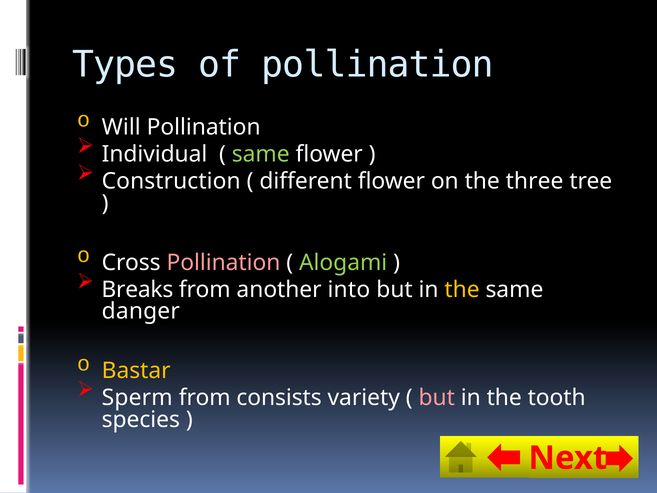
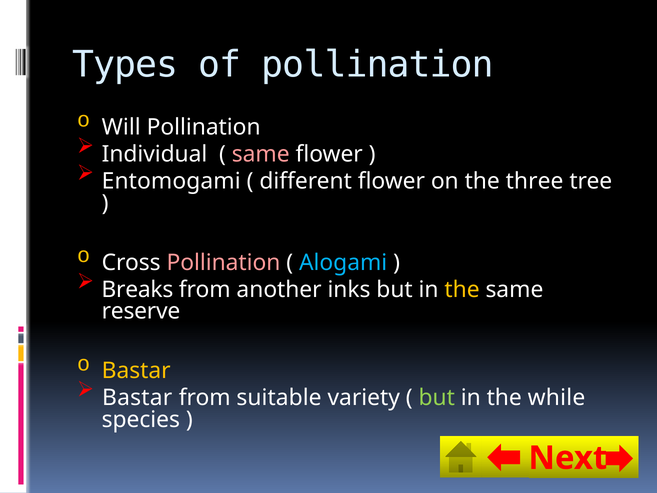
same colour: light green -> pink (261, 154)
Construction: Construction -> Entomogami (171, 181)
Alogami colour: light green -> light blue (343, 262)
into: into -> inks (349, 289)
danger: danger -> reserve (141, 311)
Sperm: Sperm -> Bastar (137, 398)
consists: consists -> suitable (279, 398)
but colour: pink -> light green (437, 398)
tooth: tooth -> while (557, 398)
